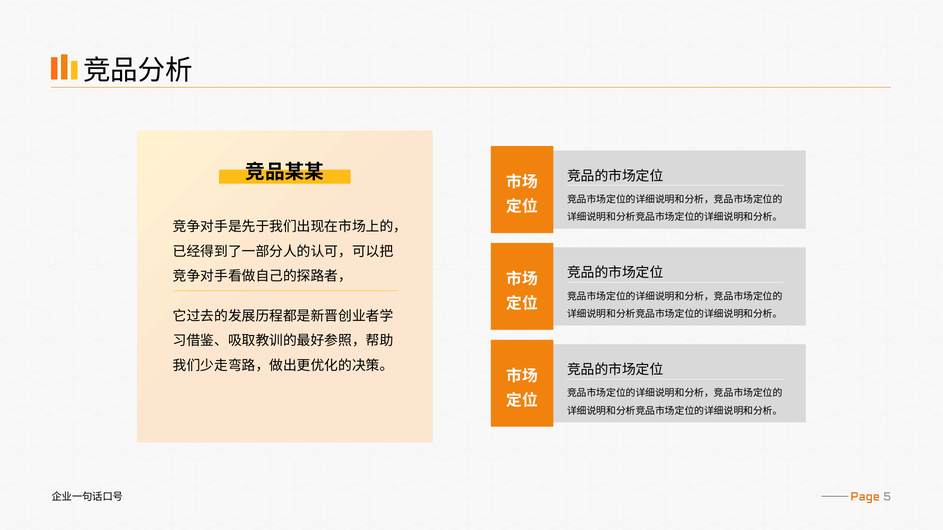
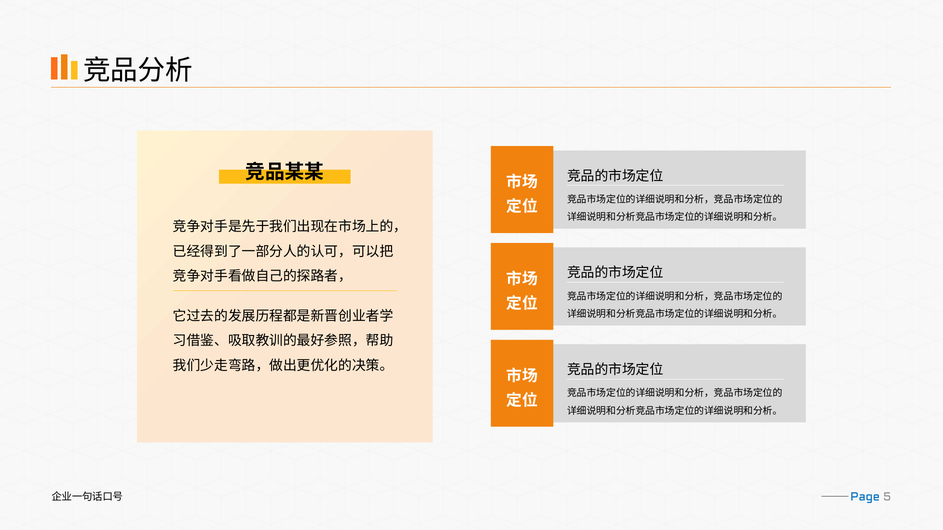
Page colour: orange -> blue (865, 497)
